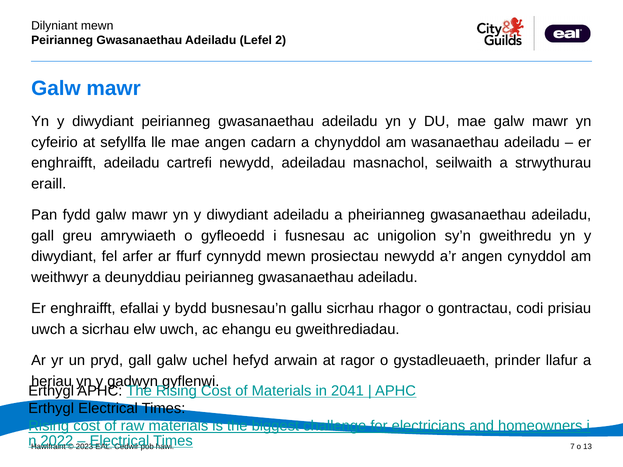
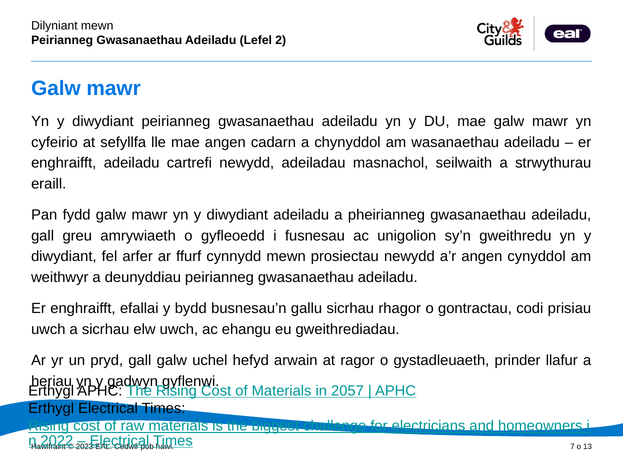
2041: 2041 -> 2057 (347, 391)
